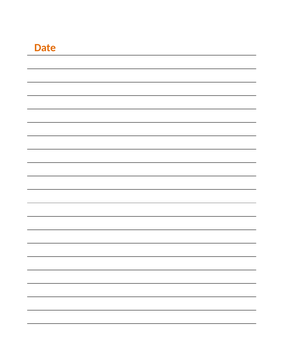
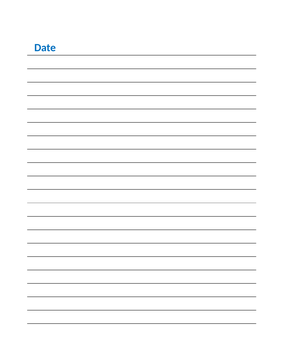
Date colour: orange -> blue (45, 48)
